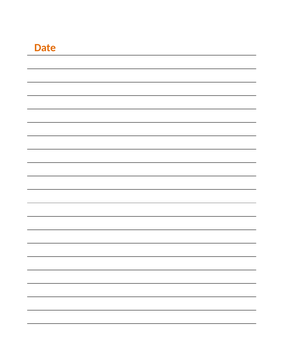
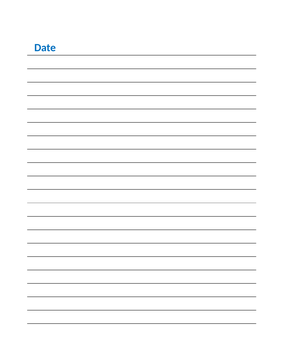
Date colour: orange -> blue (45, 48)
